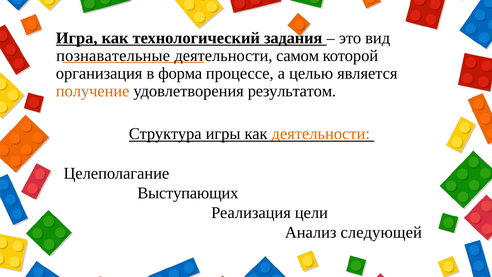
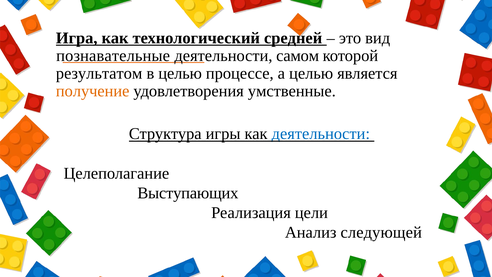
задания: задания -> средней (293, 38)
организация: организация -> результатом (99, 73)
в форма: форма -> целью (180, 73)
результатом: результатом -> умственные (292, 91)
деятельности colour: orange -> blue (321, 134)
